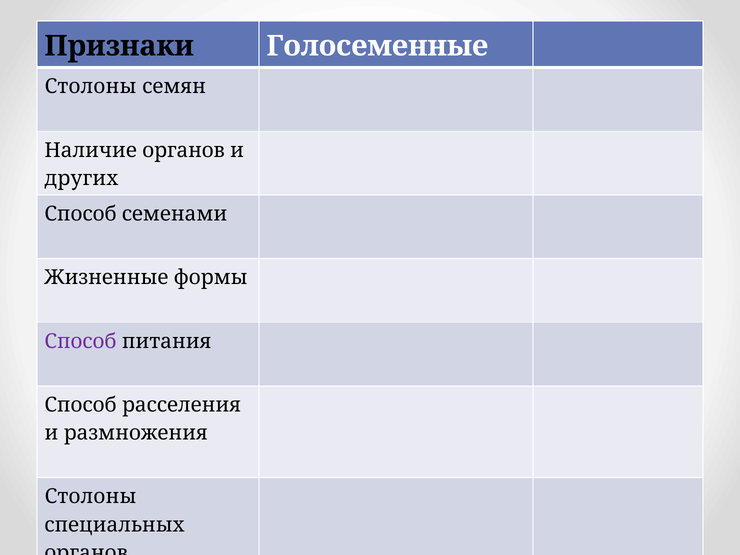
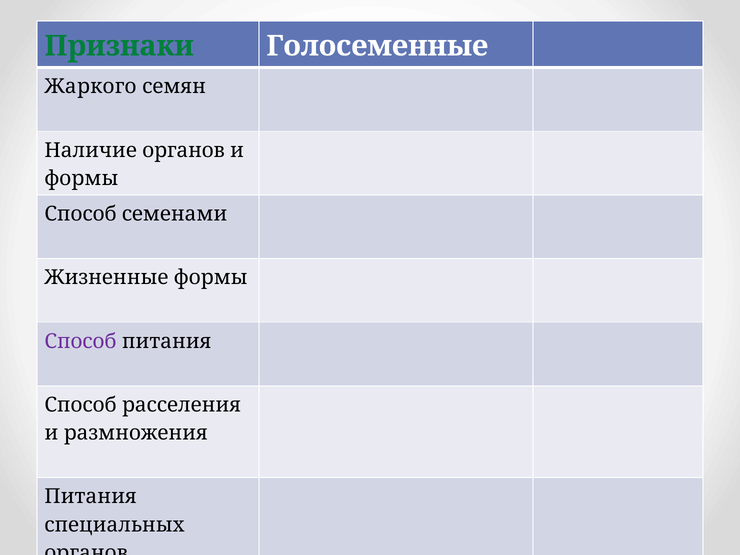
Признаки colour: black -> green (119, 46)
Столоны: Столоны -> Жаркого (91, 87)
других: других -> формы (81, 178)
Столоны: Столоны -> Питания (91, 497)
